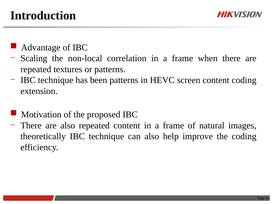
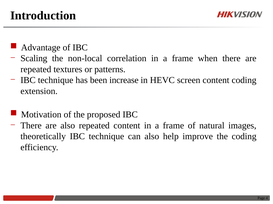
been patterns: patterns -> increase (124, 80)
